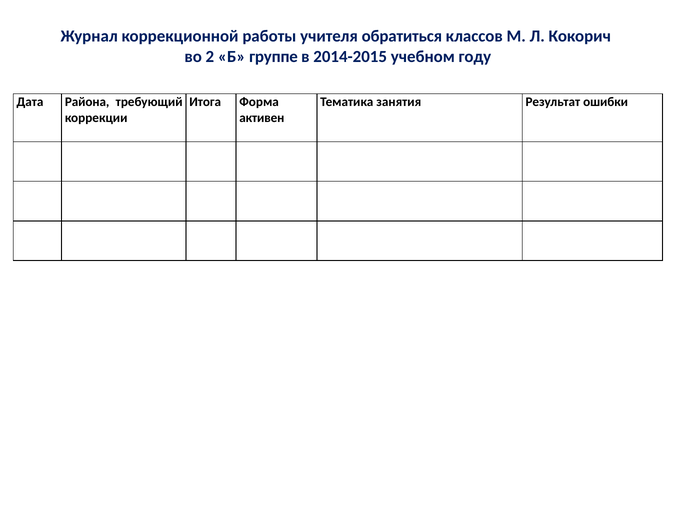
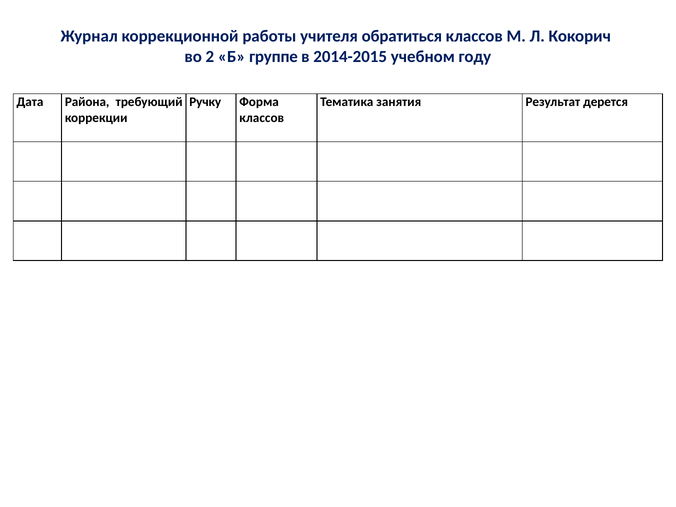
Итога: Итога -> Ручку (205, 102)
ошибки: ошибки -> дерется (606, 102)
активен: активен -> классов (262, 118)
